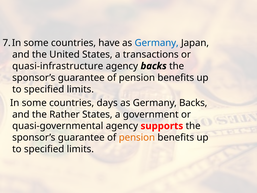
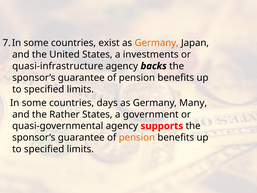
have: have -> exist (109, 43)
Germany colour: blue -> orange (157, 43)
transactions: transactions -> investments (151, 54)
Germany Backs: Backs -> Many (193, 103)
